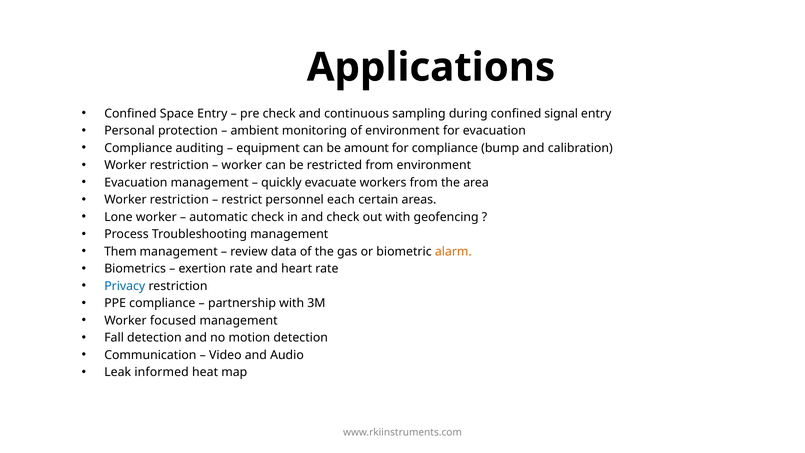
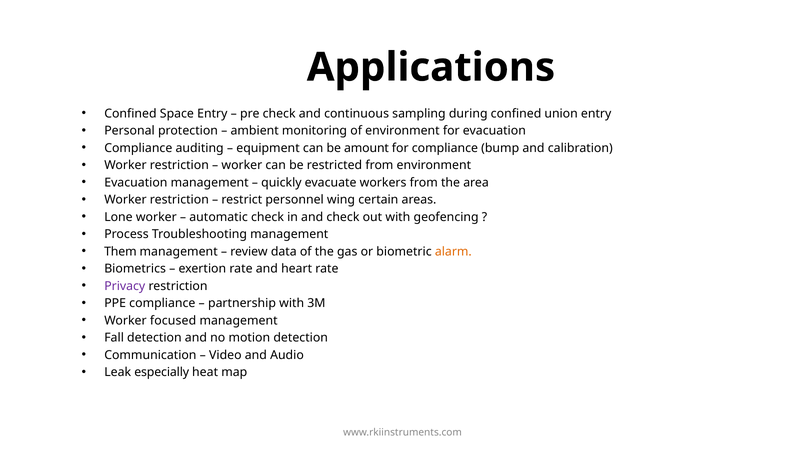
signal: signal -> union (561, 114)
each: each -> wing (341, 200)
Privacy colour: blue -> purple (125, 286)
informed: informed -> especially (162, 372)
